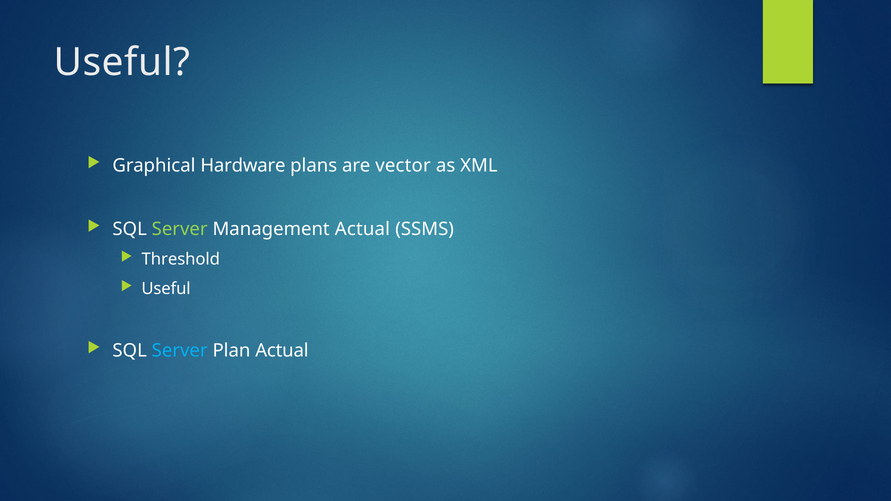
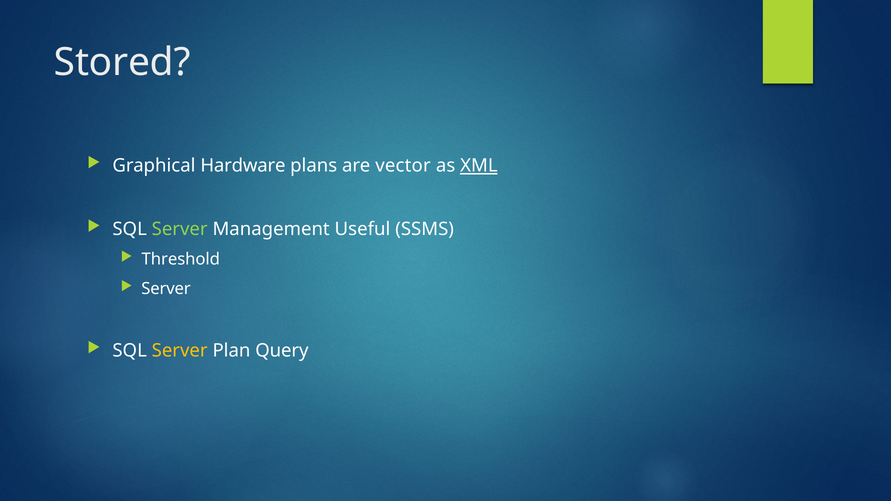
Useful: Useful -> Stored (122, 63)
XML underline: none -> present (479, 166)
Management Actual: Actual -> Useful (362, 229)
Useful: Useful -> Server (166, 289)
Server colour: light blue -> yellow (180, 351)
Plan Actual: Actual -> Query (282, 351)
